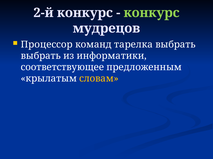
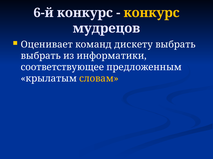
2-й: 2-й -> 6-й (43, 13)
конкурс colour: light green -> yellow (152, 13)
Процессор: Процессор -> Оценивает (47, 45)
тарелка: тарелка -> дискету (133, 45)
